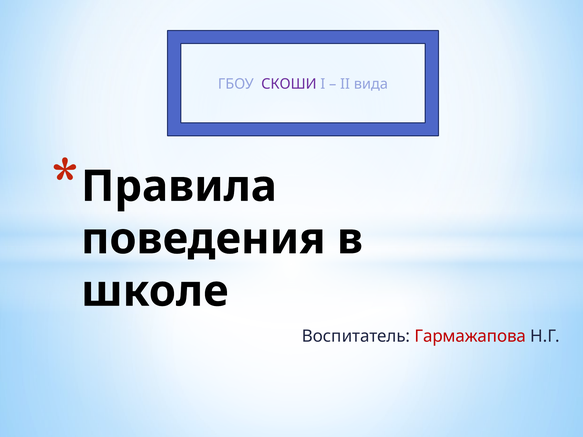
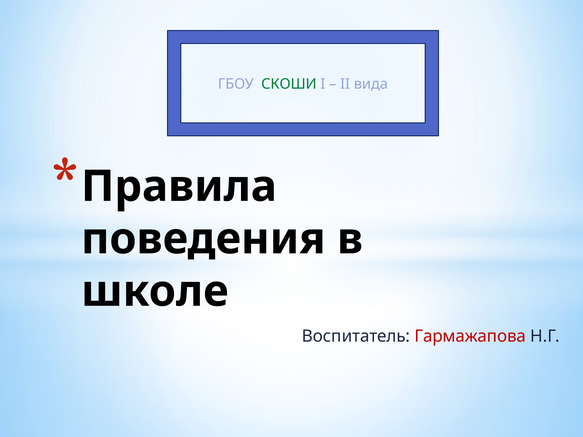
СКОШИ colour: purple -> green (289, 84)
